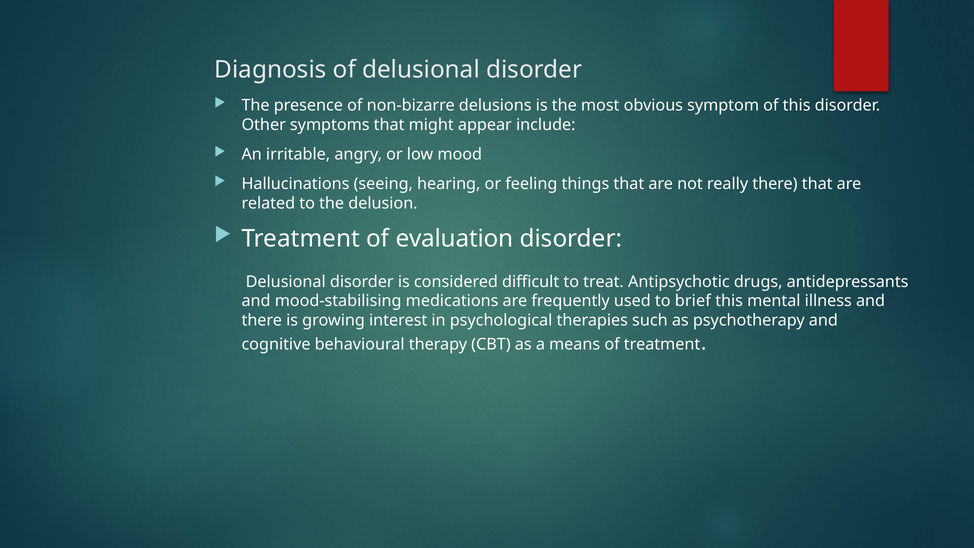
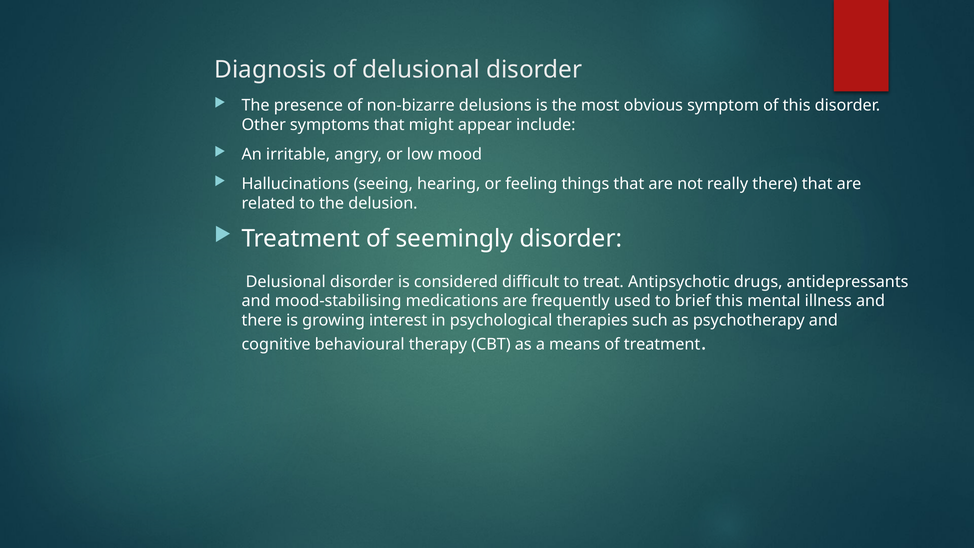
evaluation: evaluation -> seemingly (454, 238)
